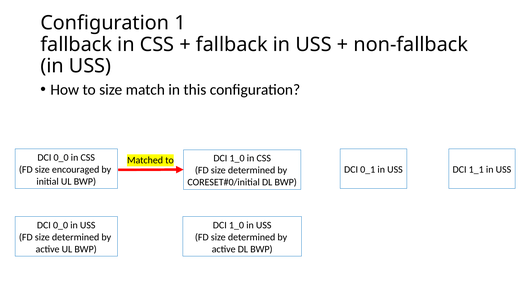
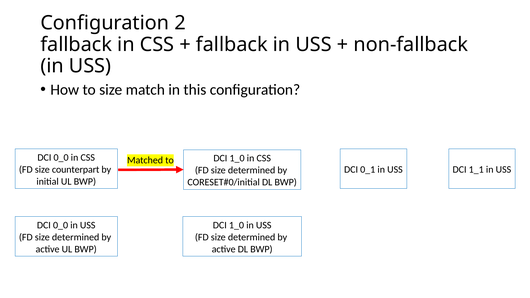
1: 1 -> 2 (180, 23)
encouraged: encouraged -> counterpart (76, 170)
